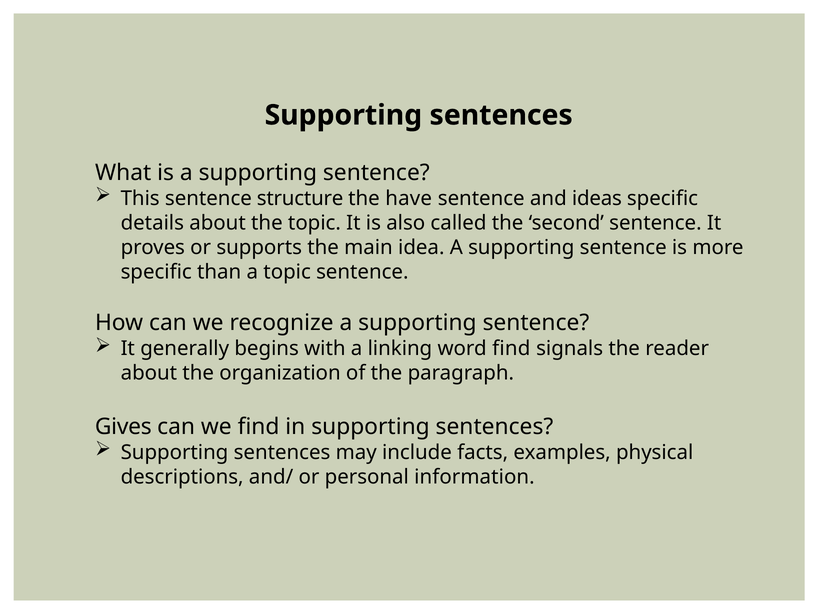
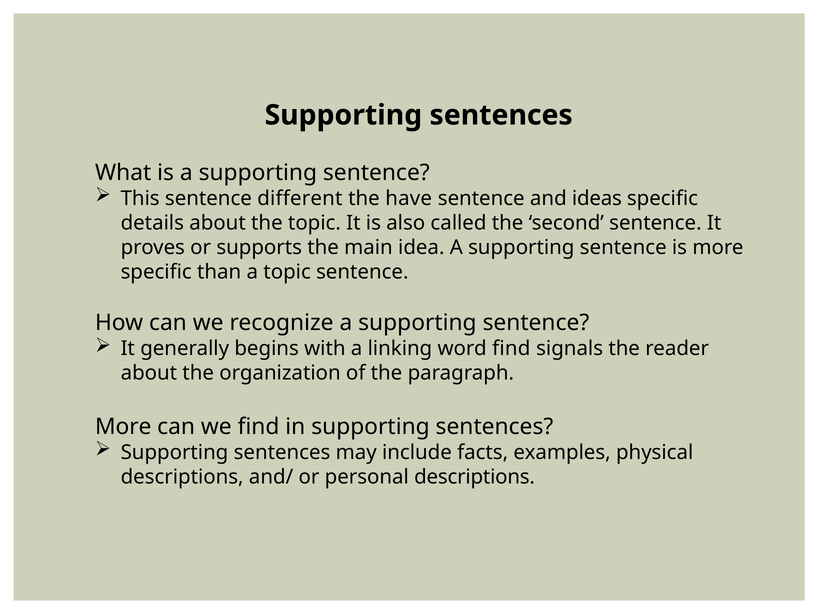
structure: structure -> different (300, 199)
Gives: Gives -> More (123, 427)
personal information: information -> descriptions (475, 477)
